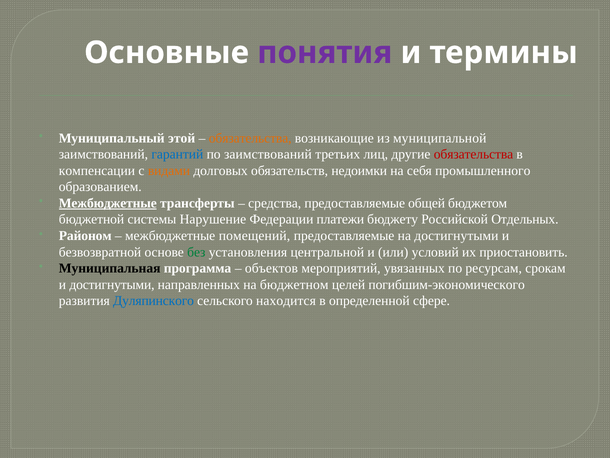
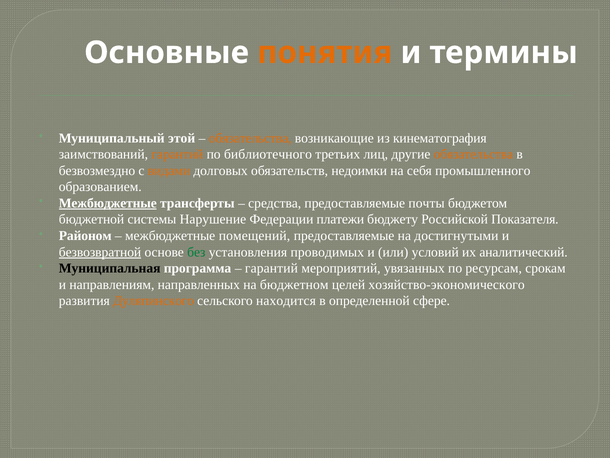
понятия colour: purple -> orange (325, 53)
муниципальной: муниципальной -> кинематография (440, 138)
гарантий colour: blue -> orange (177, 154)
по заимствований: заимствований -> библиотечного (268, 154)
обязательства colour: red -> orange (473, 154)
компенсации: компенсации -> безвозмездно (97, 170)
общей: общей -> почты (427, 203)
Отдельных: Отдельных -> Показателя (525, 219)
безвозвратной underline: none -> present (100, 252)
центральной: центральной -> проводимых (327, 252)
приостановить: приостановить -> аналитический (524, 252)
объектов: объектов -> гарантий (271, 268)
и достигнутыми: достигнутыми -> направлениям (112, 284)
погибшим-экономического: погибшим-экономического -> хозяйство-экономического (447, 284)
Дуляпинского colour: blue -> orange (154, 301)
